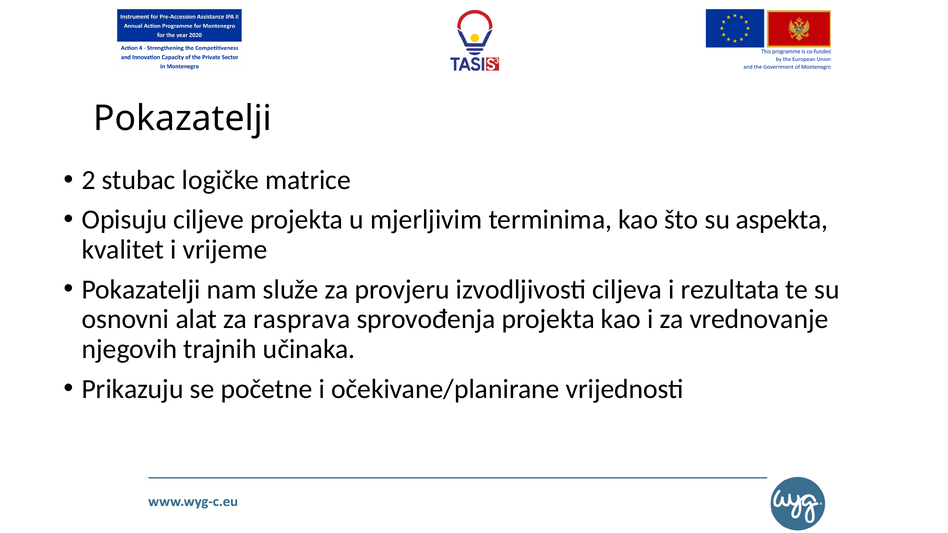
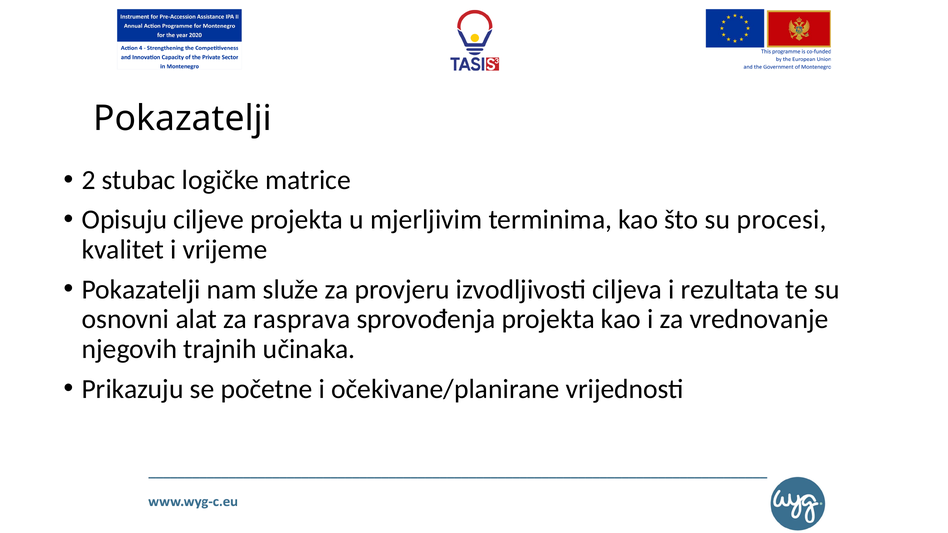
aspekta: aspekta -> procesi (782, 220)
